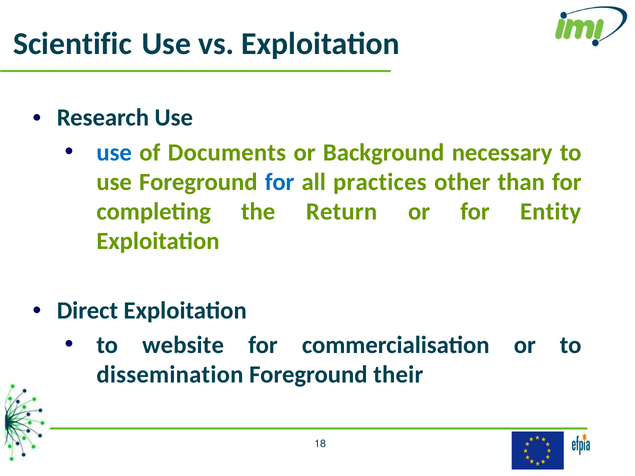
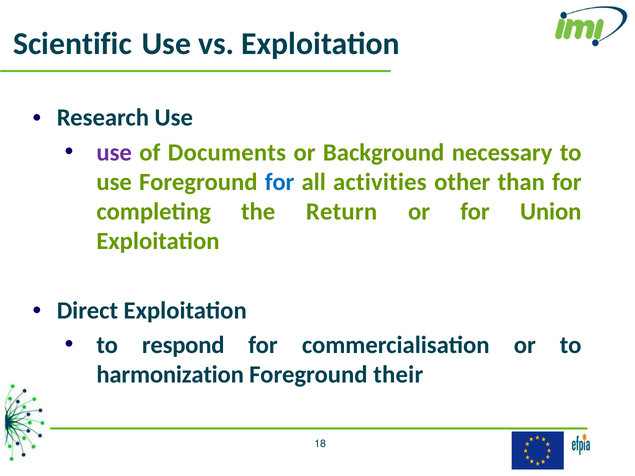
use colour: blue -> purple (114, 152)
practices: practices -> activities (380, 182)
Entity: Entity -> Union (551, 212)
website: website -> respond (183, 345)
dissemination: dissemination -> harmonization (170, 375)
